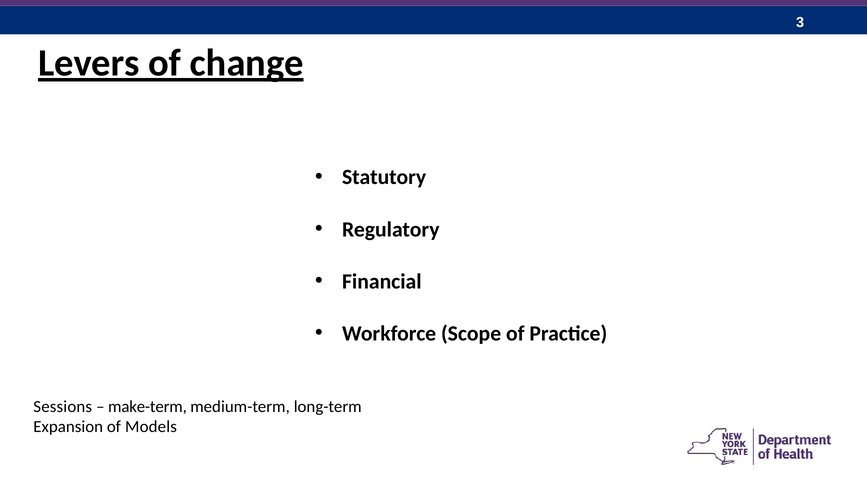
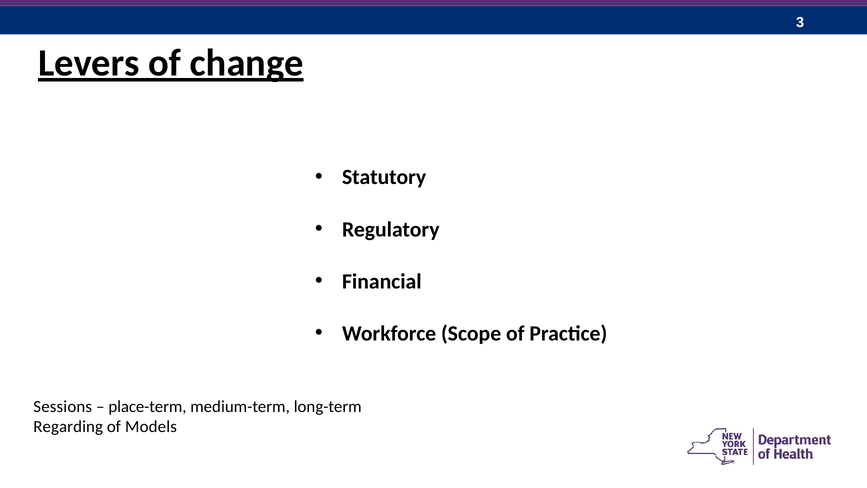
make-term: make-term -> place-term (147, 406)
Expansion: Expansion -> Regarding (68, 427)
